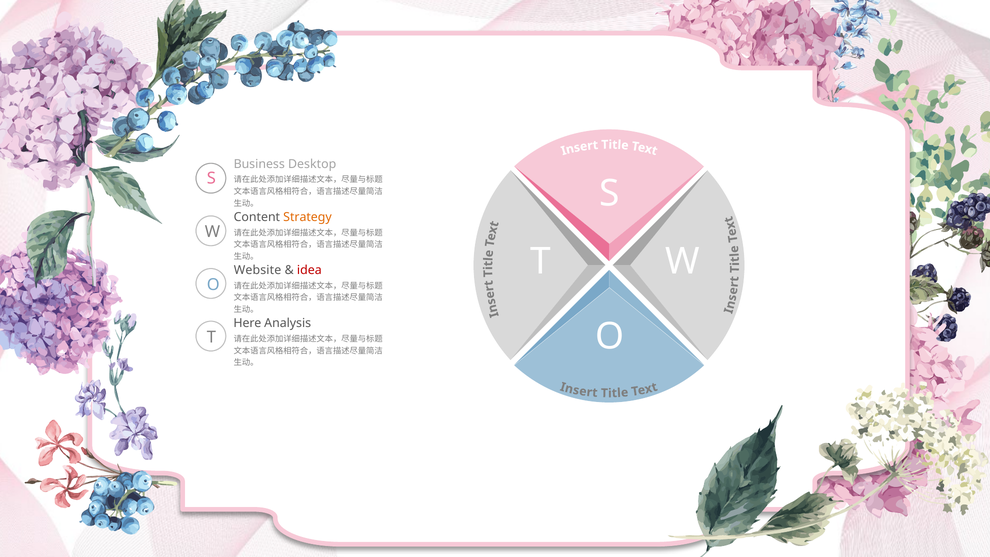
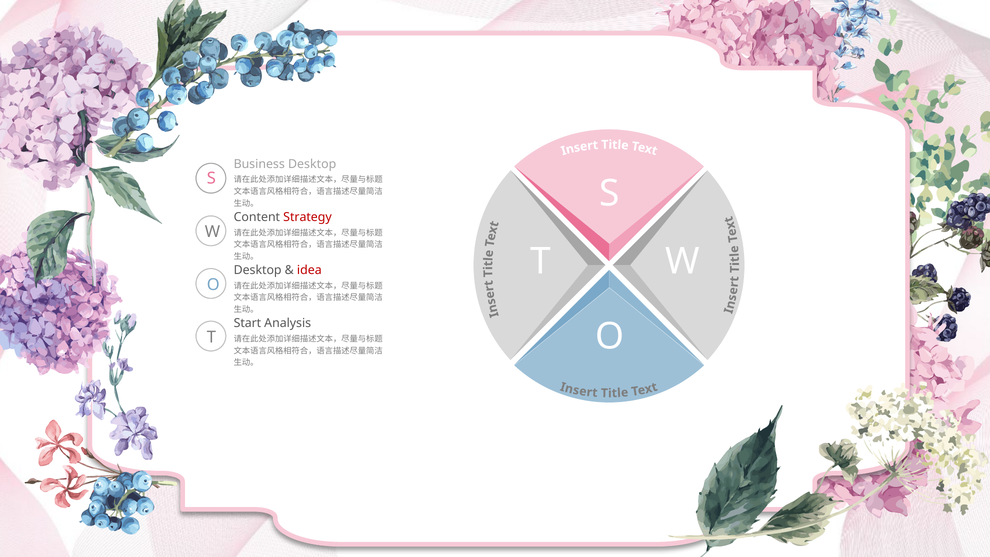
Strategy colour: orange -> red (307, 217)
Website: Website -> Desktop (258, 270)
Here: Here -> Start (247, 323)
